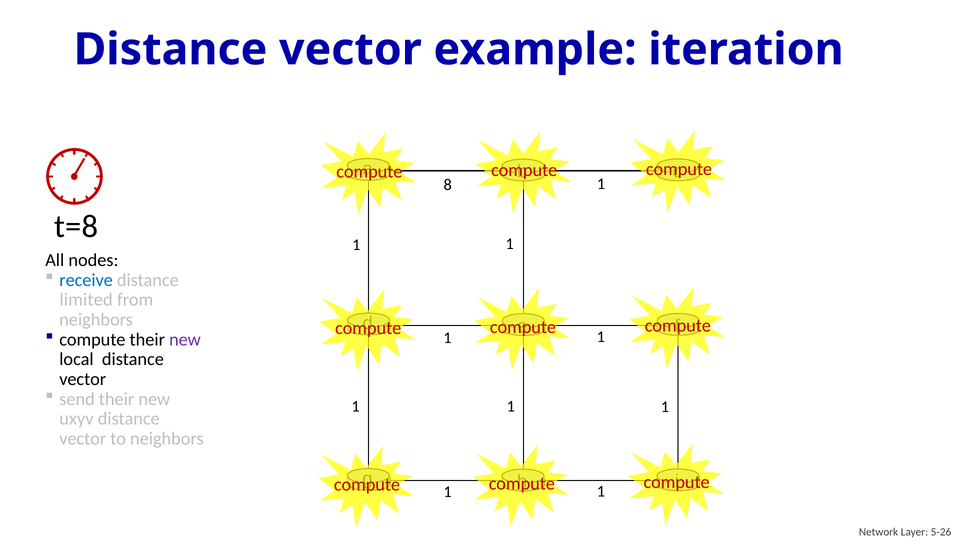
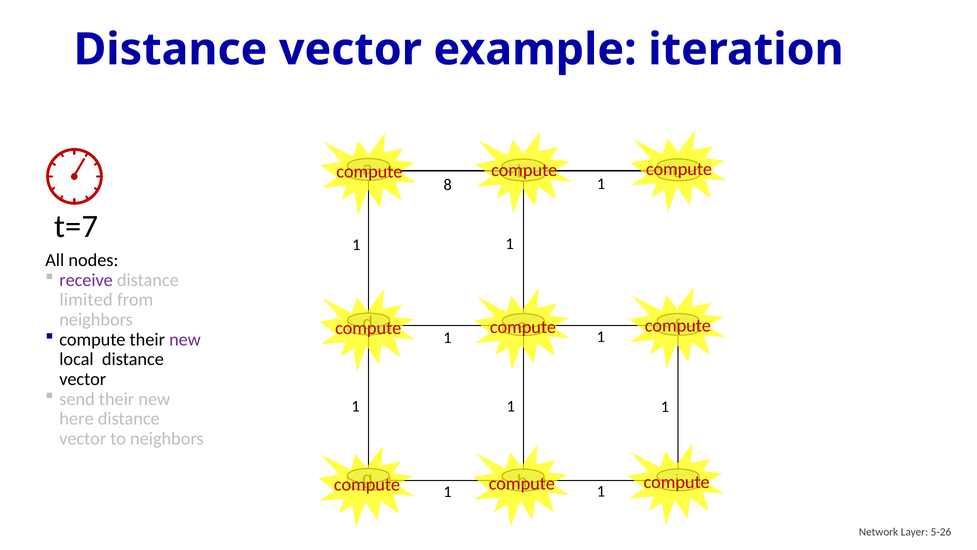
t=8: t=8 -> t=7 (76, 226)
receive colour: blue -> purple (86, 280)
uxyv: uxyv -> here (76, 418)
